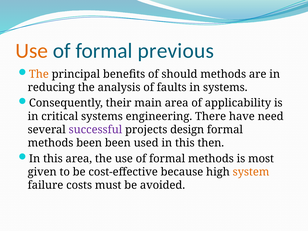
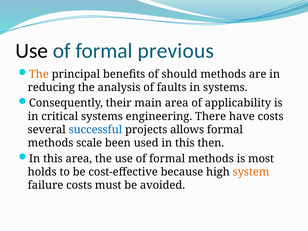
Use colour: orange -> black (32, 51)
have need: need -> costs (271, 116)
successful colour: purple -> blue (95, 130)
design: design -> allows (187, 130)
methods been: been -> scale (89, 143)
given: given -> holds (42, 172)
